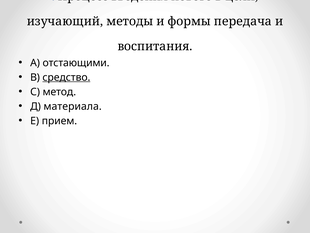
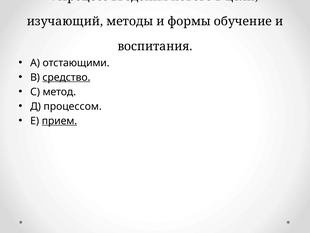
передача: передача -> обучение (243, 21)
материала: материала -> процессом (73, 106)
прием underline: none -> present (59, 121)
